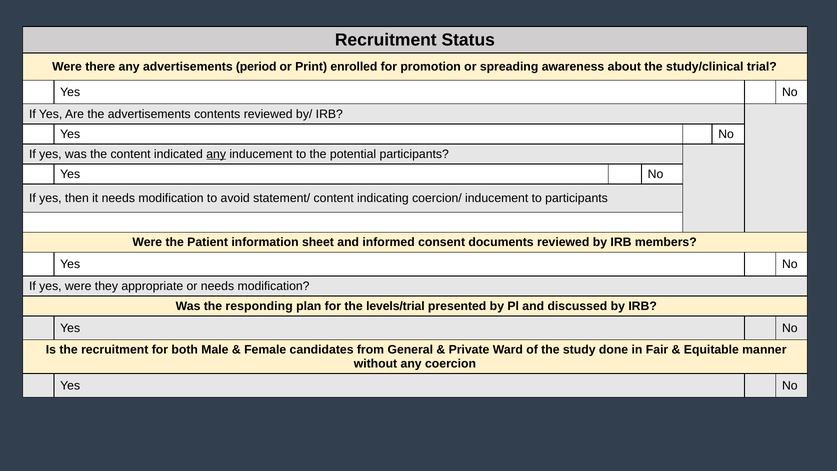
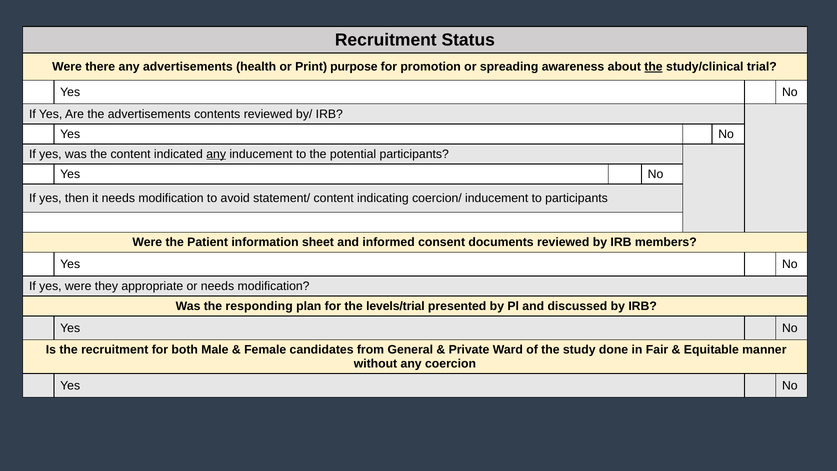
period: period -> health (256, 67)
enrolled: enrolled -> purpose (354, 67)
the underline: none -> present (653, 67)
